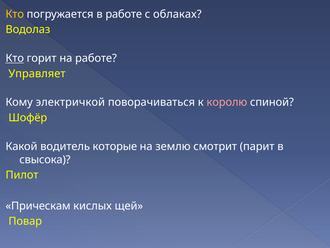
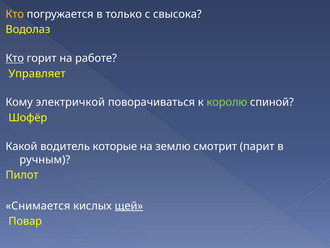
в работе: работе -> только (124, 14)
облаках: облаках -> свысока (177, 14)
королю colour: pink -> light green (227, 102)
свысока: свысока -> ручным (45, 159)
Прическам: Прическам -> Снимается (38, 206)
щей underline: none -> present (129, 206)
